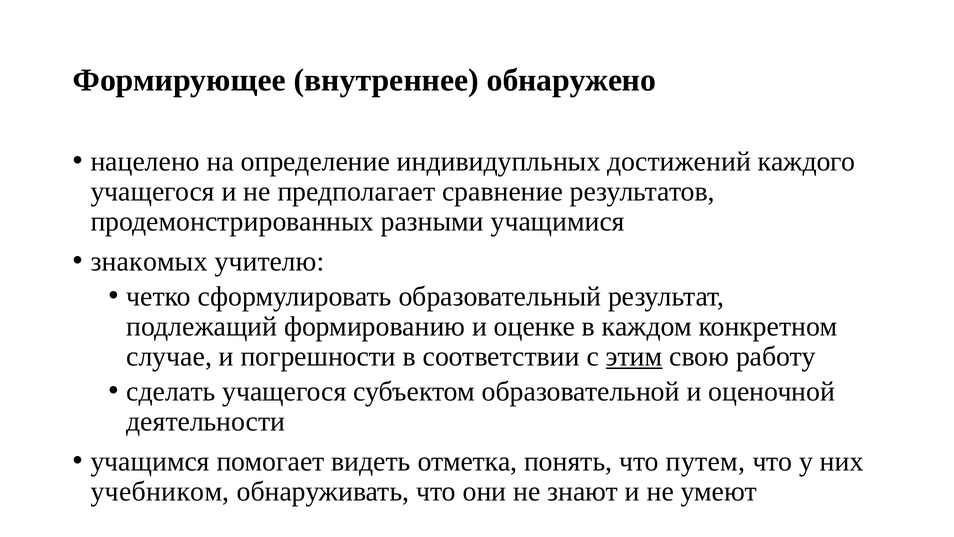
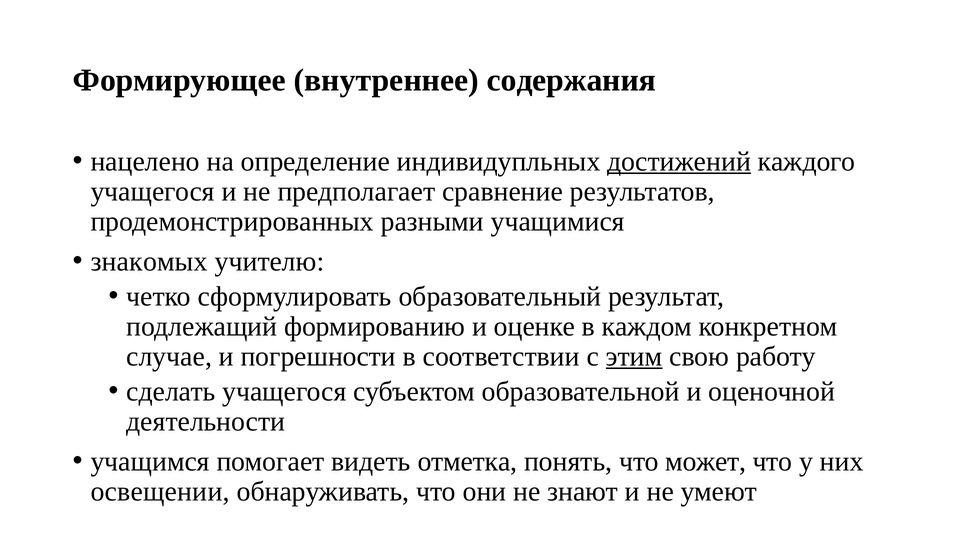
обнаружено: обнаружено -> содержания (571, 80)
достижений underline: none -> present (679, 161)
путем: путем -> может (706, 461)
учебником: учебником -> освещении (160, 491)
